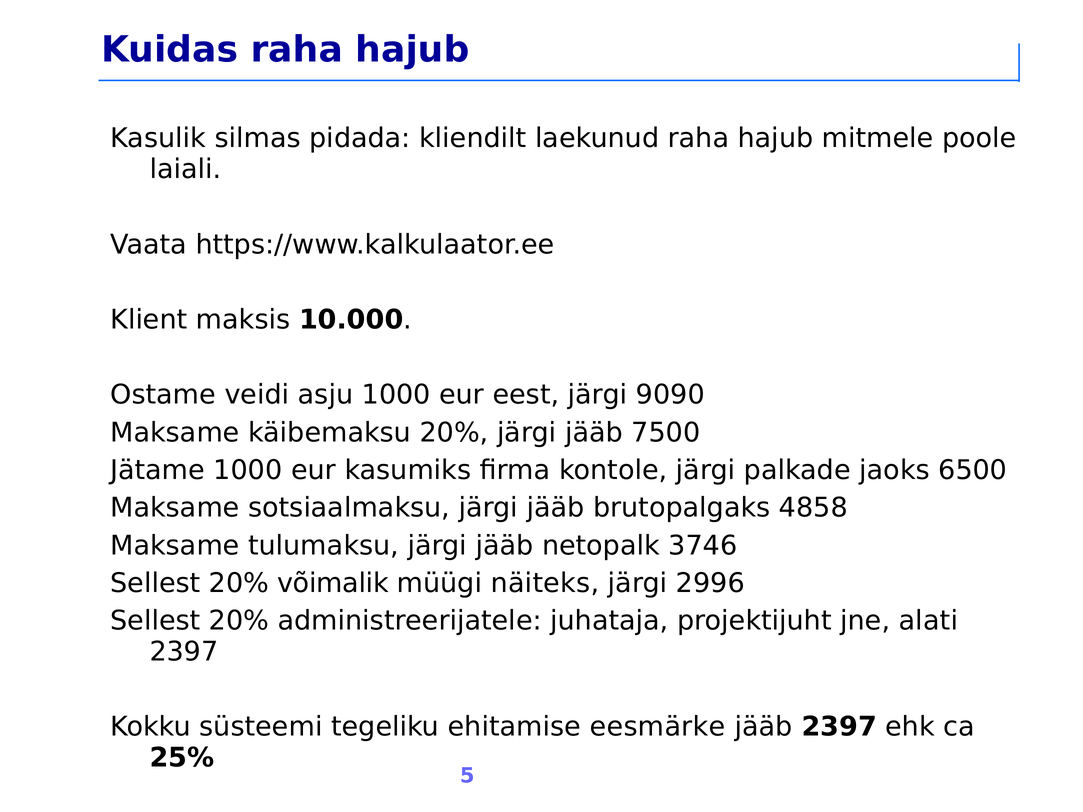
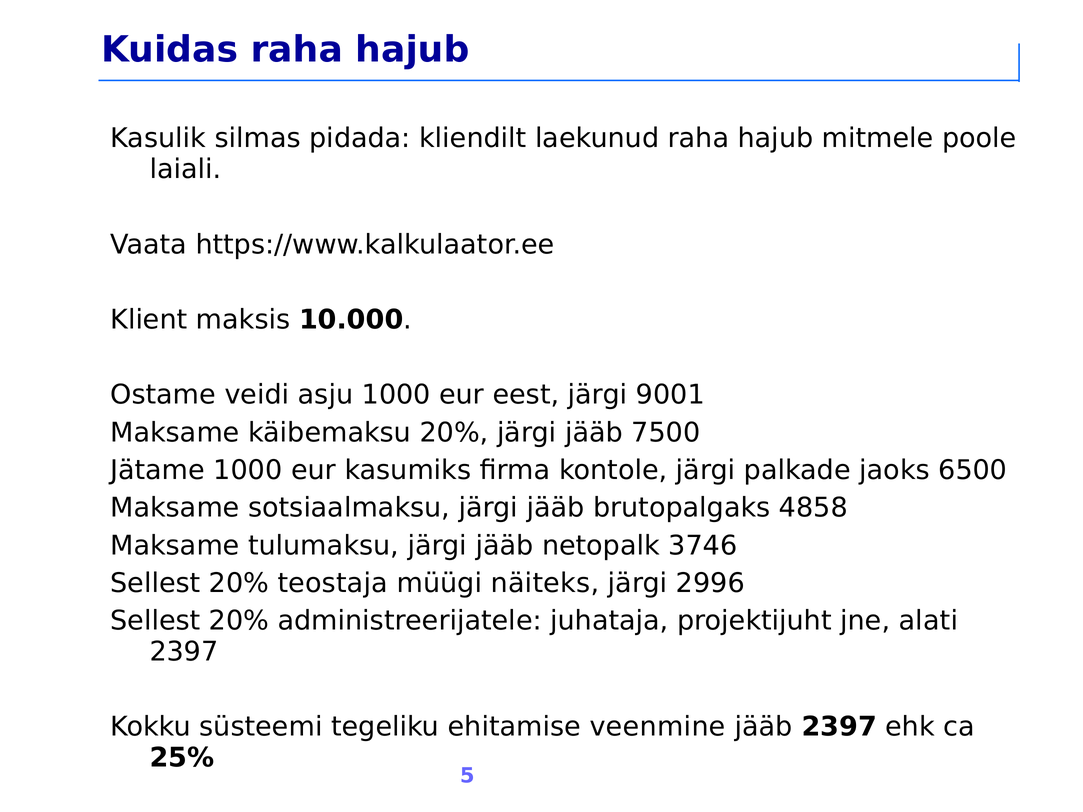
9090: 9090 -> 9001 (670, 395)
võimalik: võimalik -> teostaja (333, 583)
eesmärke: eesmärke -> veenmine (658, 727)
